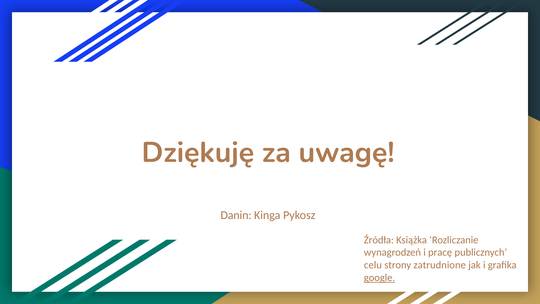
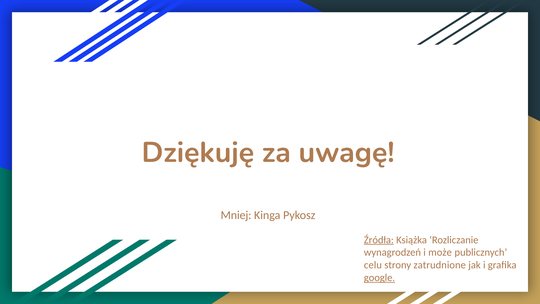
Danin: Danin -> Mniej (236, 215)
Źródła underline: none -> present (379, 240)
pracę: pracę -> może (440, 252)
